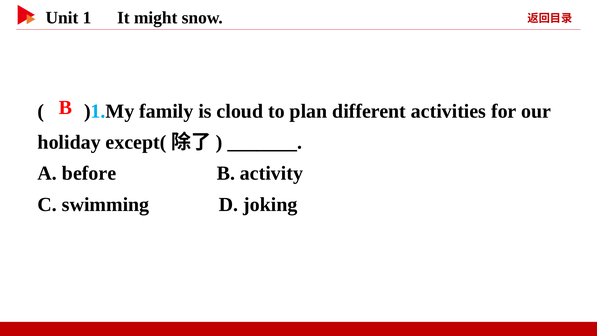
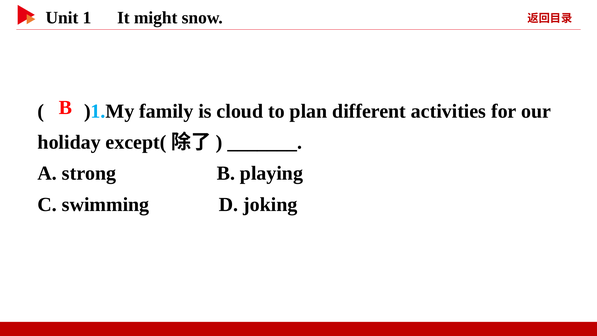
before: before -> strong (89, 173)
activity: activity -> playing (271, 173)
